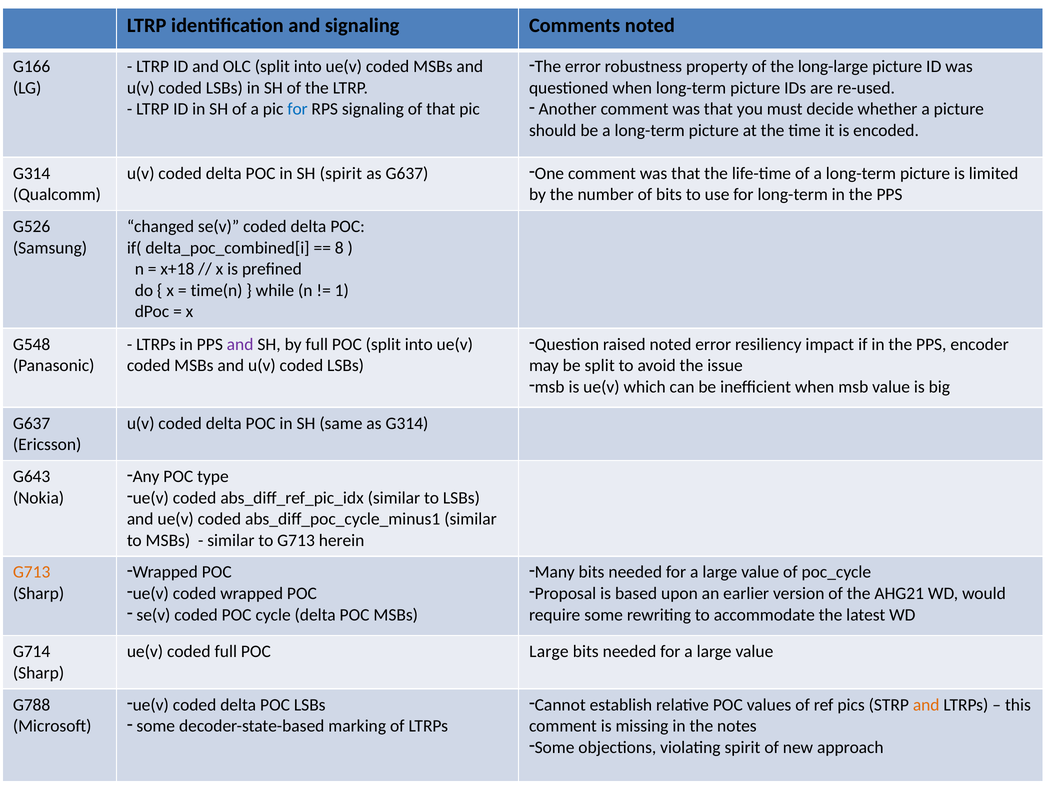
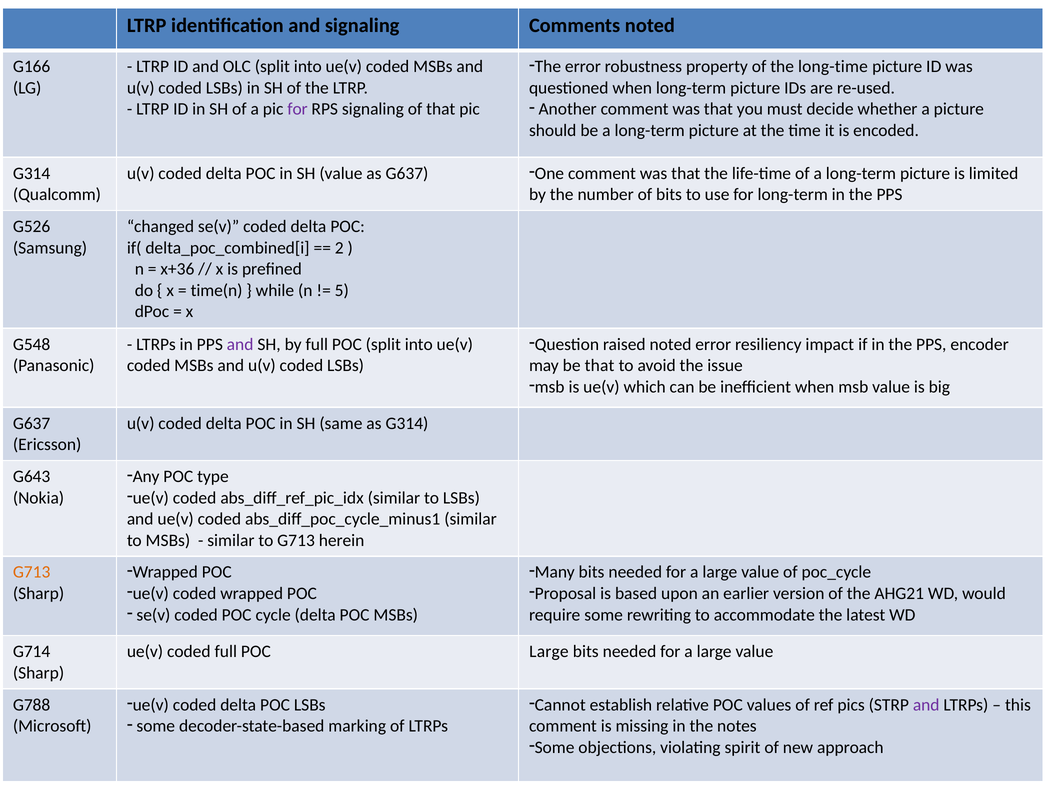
long-large: long-large -> long-time (833, 67)
for colour: blue -> purple (298, 109)
SH spirit: spirit -> value (341, 174)
8: 8 -> 2 (339, 248)
x+18: x+18 -> x+36 (177, 269)
1: 1 -> 5 (342, 291)
be split: split -> that (600, 366)
and colour: orange -> purple (926, 705)
